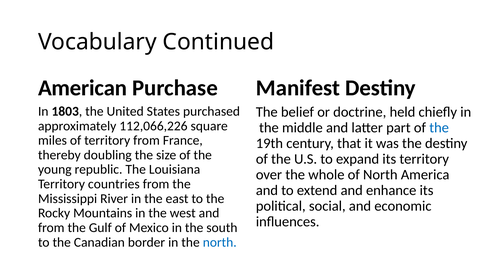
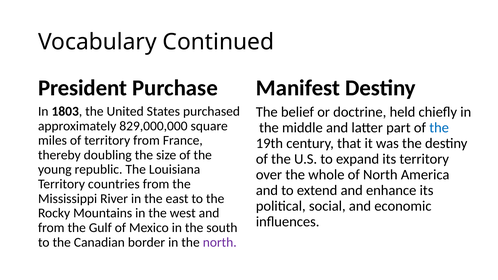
American: American -> President (83, 88)
112,066,226: 112,066,226 -> 829,000,000 (153, 126)
north colour: blue -> purple (220, 242)
